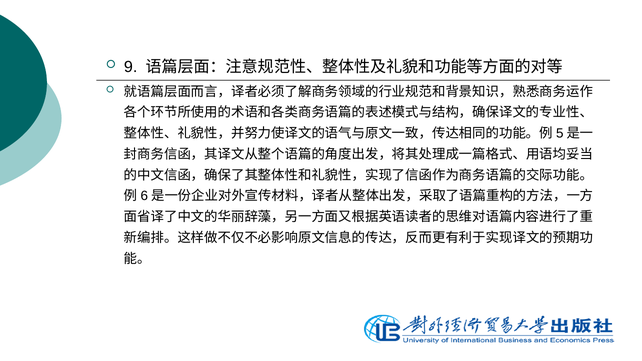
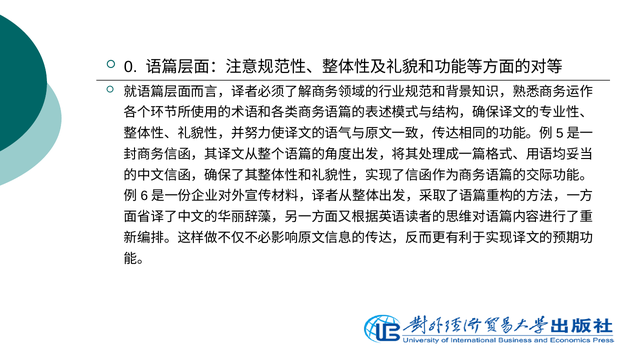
9: 9 -> 0 (131, 67)
